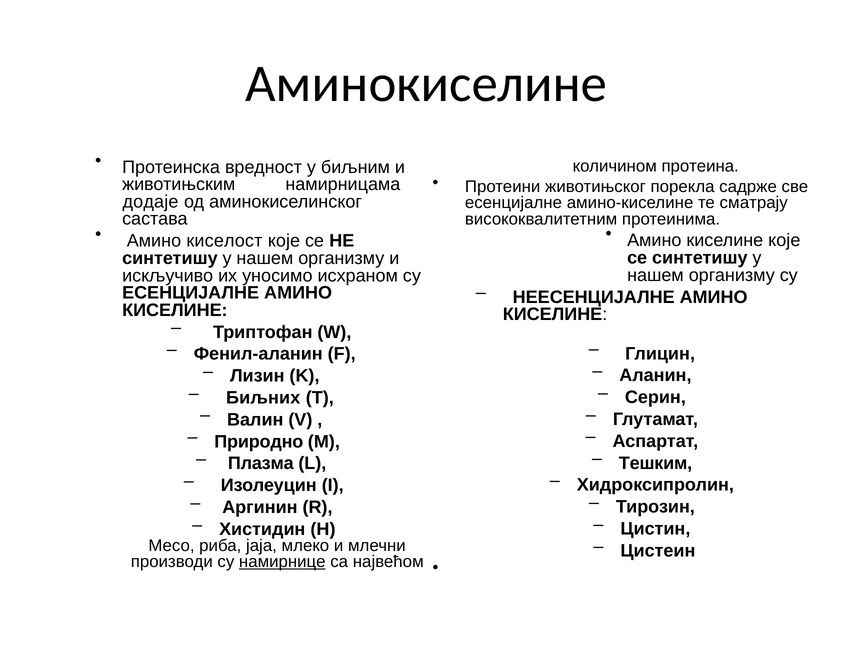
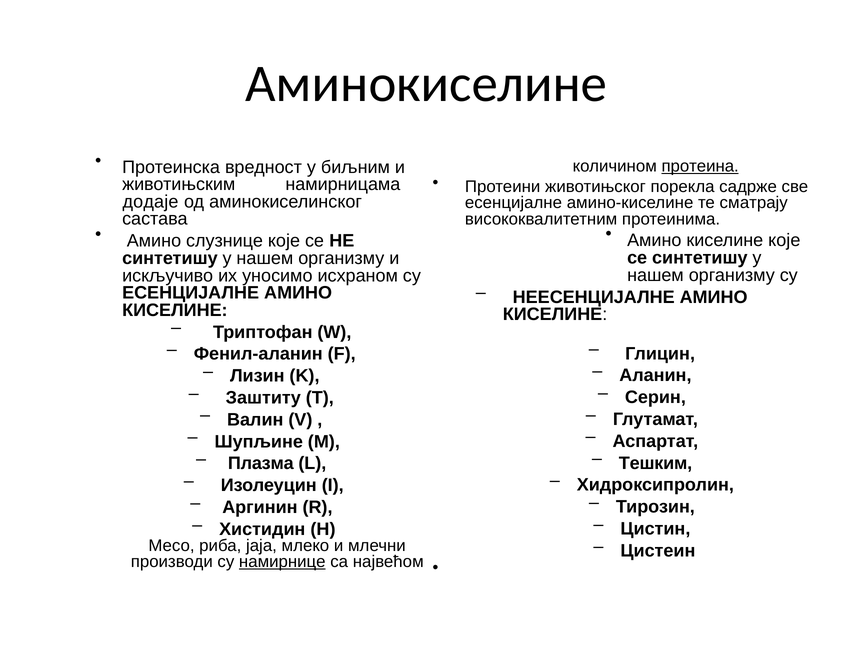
протеина underline: none -> present (700, 166)
киселост: киселост -> слузнице (225, 241)
Биљних: Биљних -> Заштиту (263, 398)
Природно: Природно -> Шупљине (259, 441)
